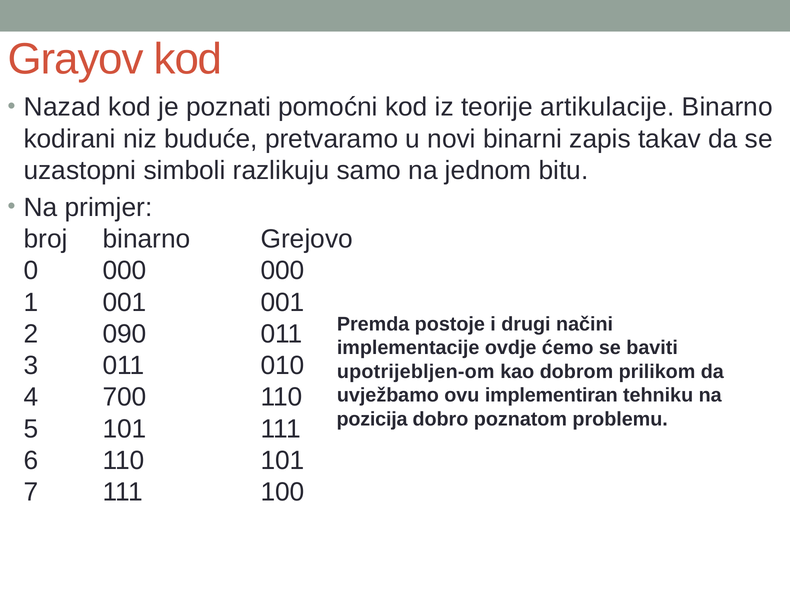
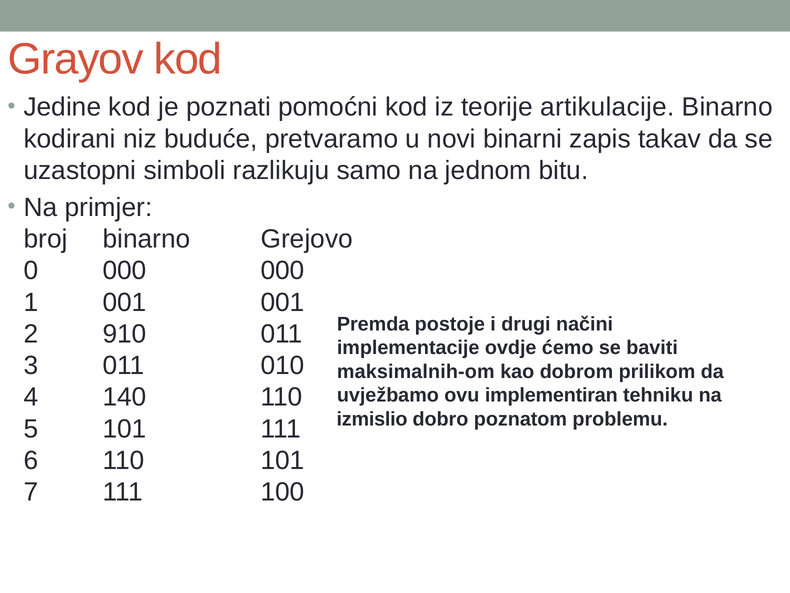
Nazad: Nazad -> Jedine (62, 107)
090: 090 -> 910 (125, 334)
upotrijebljen-om: upotrijebljen-om -> maksimalnih-om (416, 371)
700: 700 -> 140 (125, 397)
pozicija: pozicija -> izmislio (372, 419)
